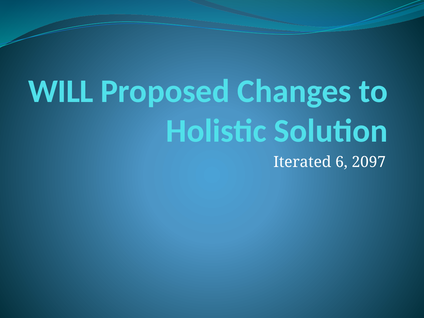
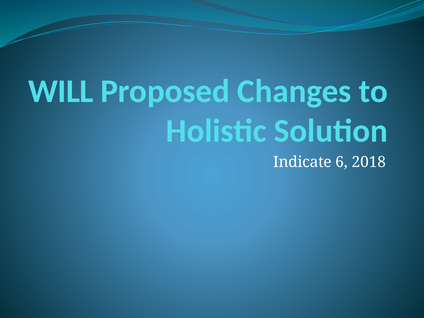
Iterated: Iterated -> Indicate (302, 162)
2097: 2097 -> 2018 (369, 162)
